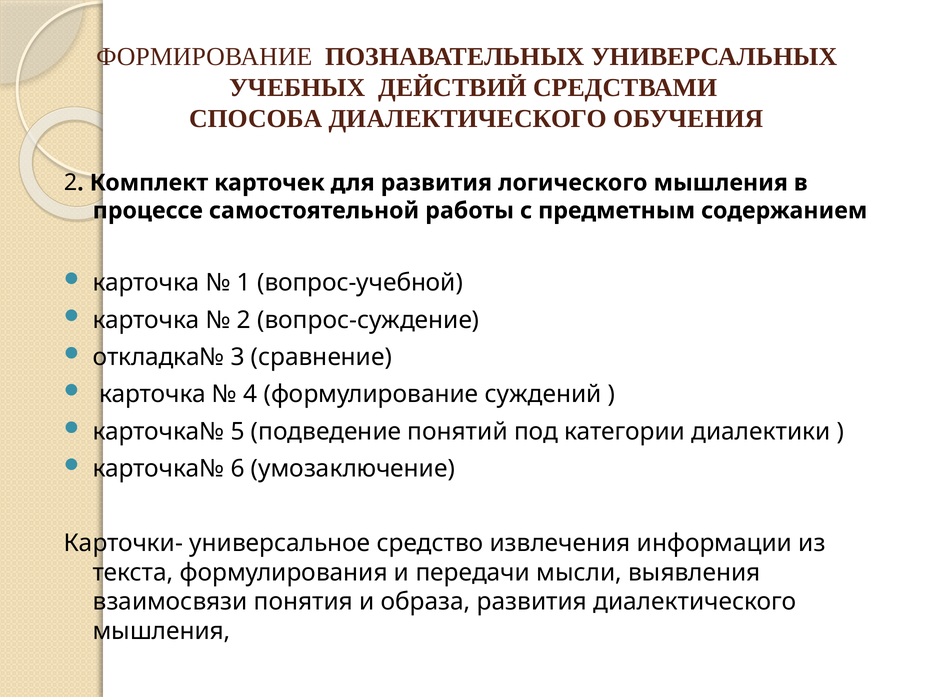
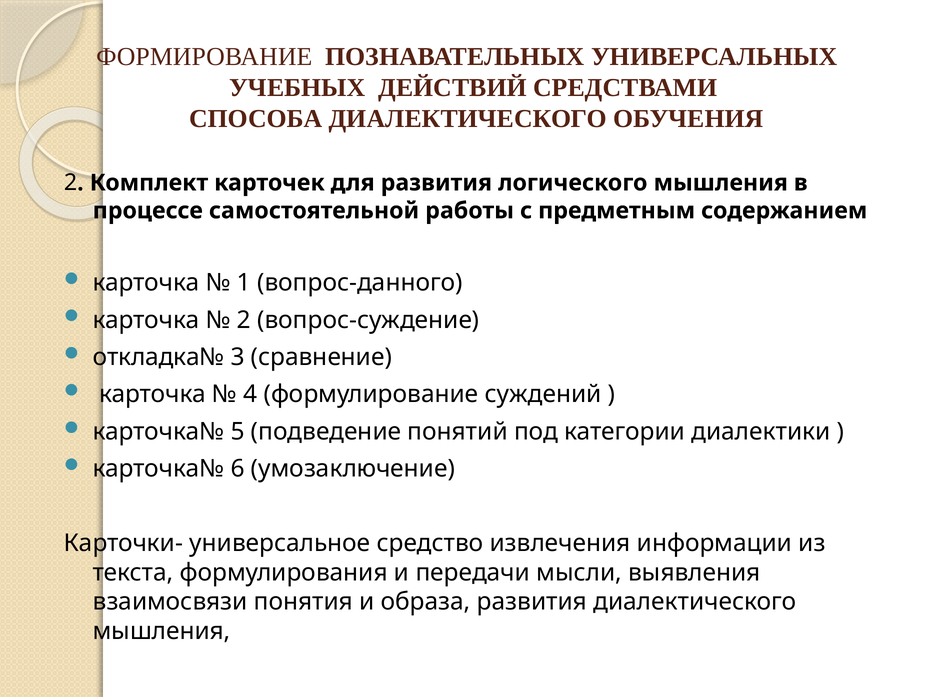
вопрос-учебной: вопрос-учебной -> вопрос-данного (360, 283)
